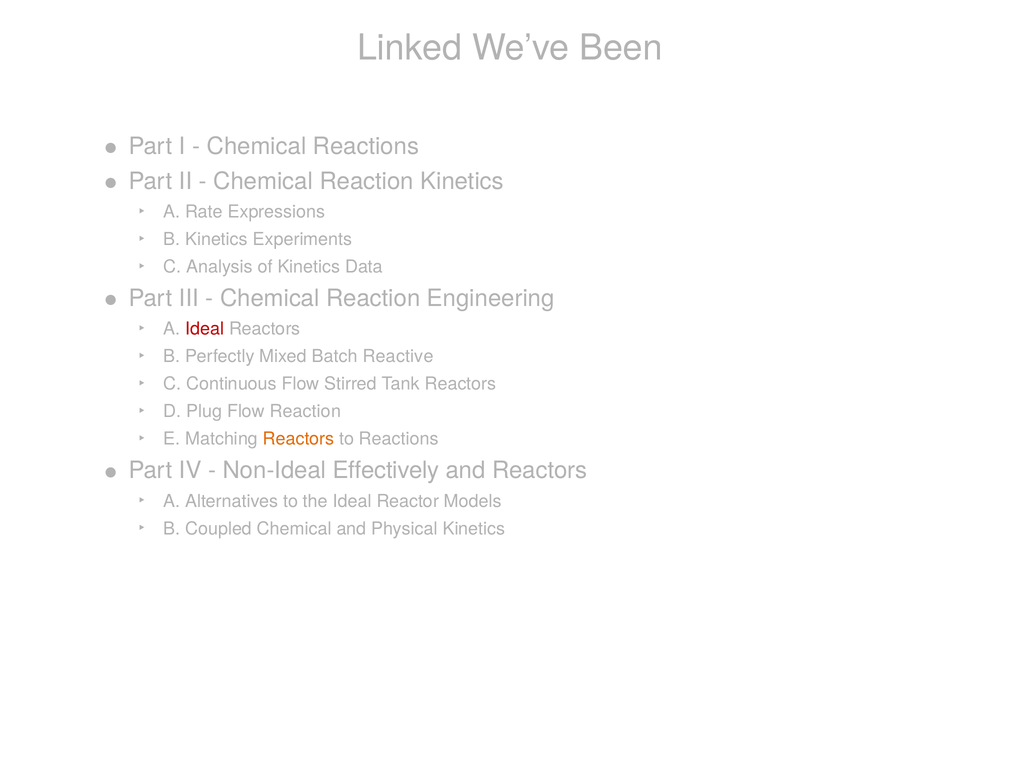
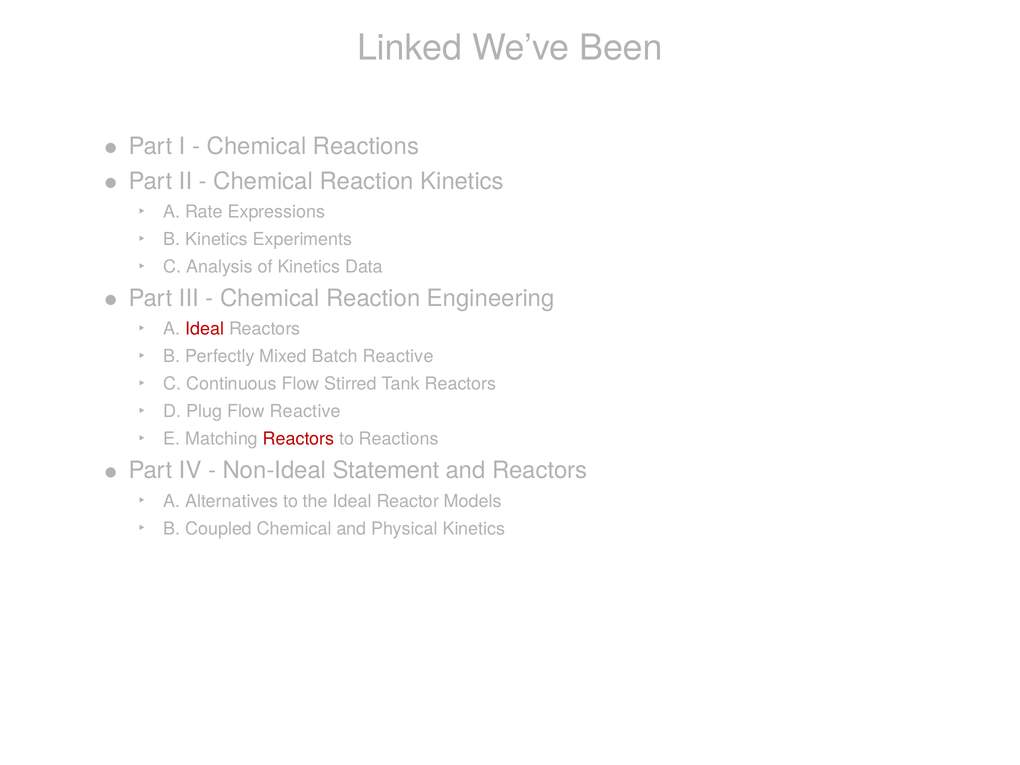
Flow Reaction: Reaction -> Reactive (305, 412)
Reactors colour: orange -> red (299, 439)
Effectively: Effectively -> Statement (386, 471)
